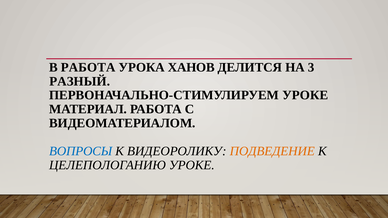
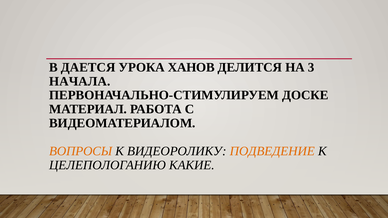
В РАБОТА: РАБОТА -> ДАЕТСЯ (88, 67)
РАЗНЫЙ: РАЗНЫЙ -> НАЧАЛА (80, 81)
ПЕРВОНАЧАЛЬНО-СТИМУЛИРУЕМ УРОКЕ: УРОКЕ -> ДОСКЕ (305, 95)
ВОПРОСЫ colour: blue -> orange (81, 151)
ЦЕЛЕПОЛОГАНИЮ УРОКЕ: УРОКЕ -> КАКИЕ (192, 165)
